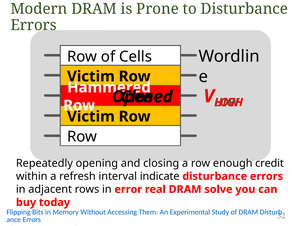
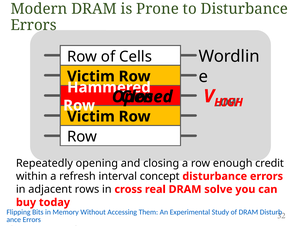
indicate: indicate -> concept (160, 176)
error: error -> cross (128, 189)
